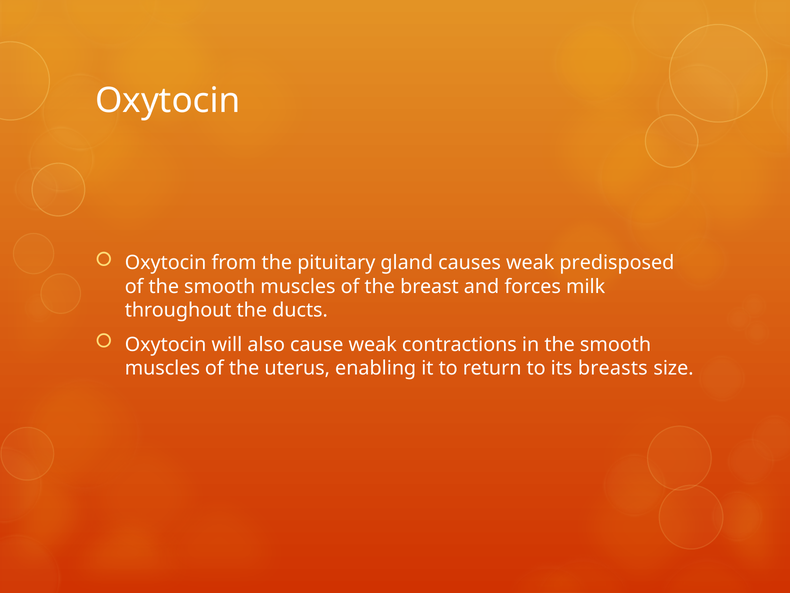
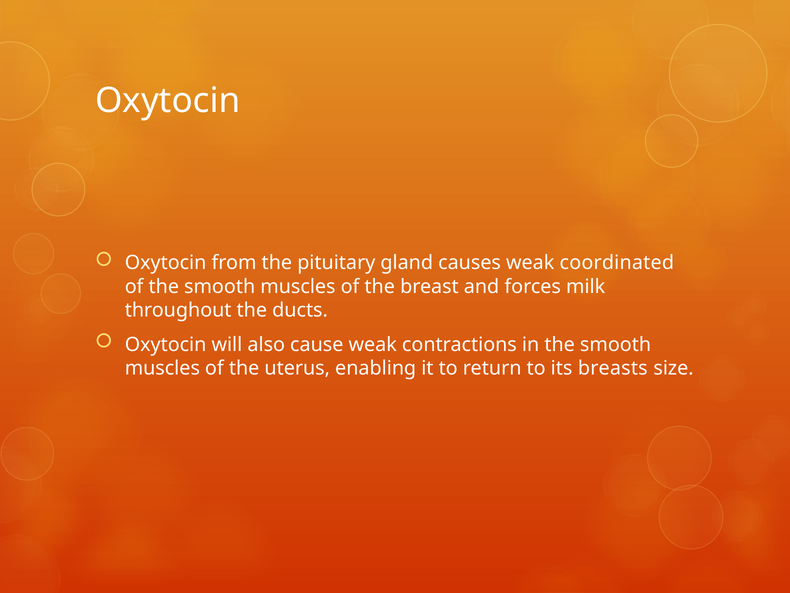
predisposed: predisposed -> coordinated (617, 263)
